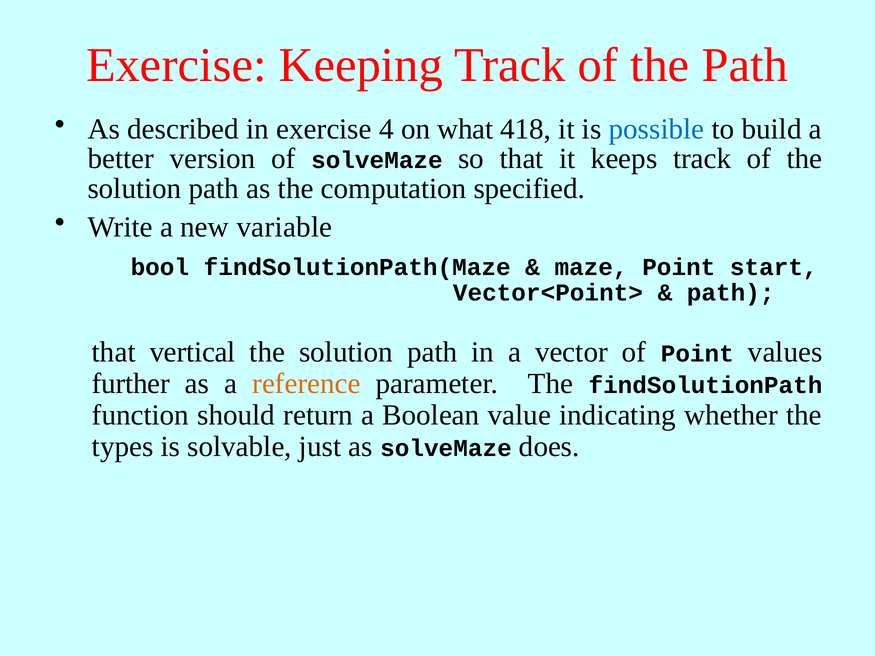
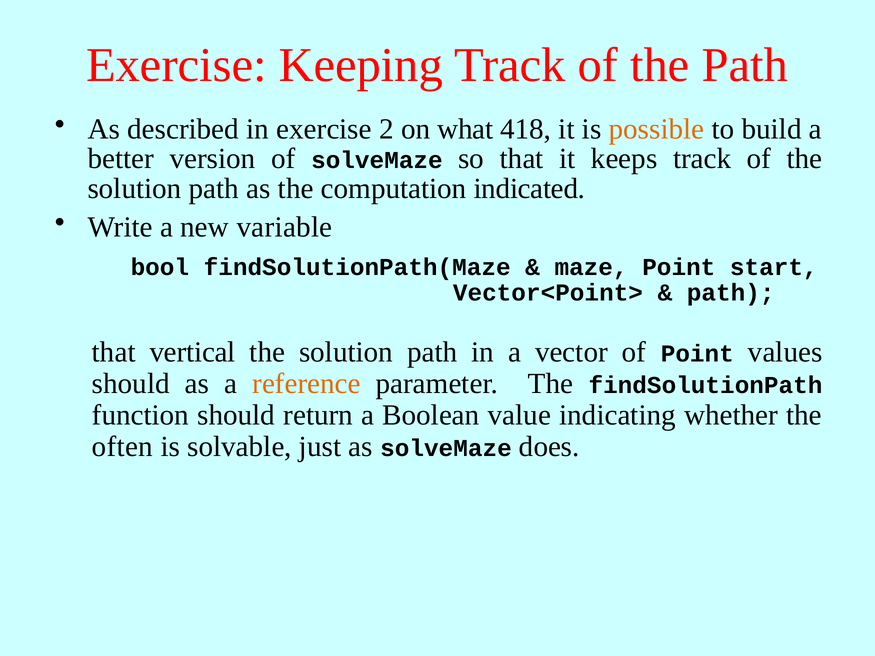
4: 4 -> 2 (386, 129)
possible colour: blue -> orange (657, 129)
specified: specified -> indicated (529, 189)
further: further -> should (131, 384)
types: types -> often (123, 447)
